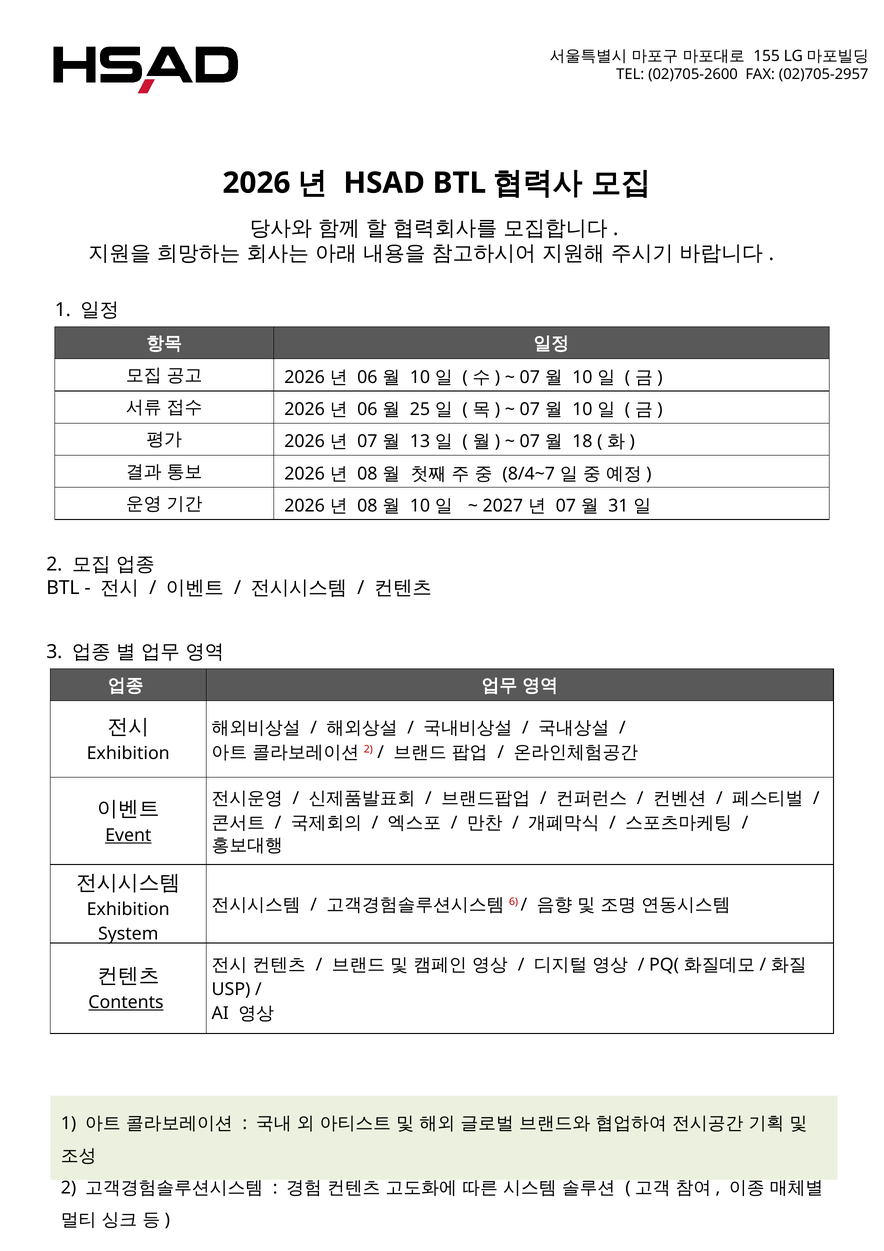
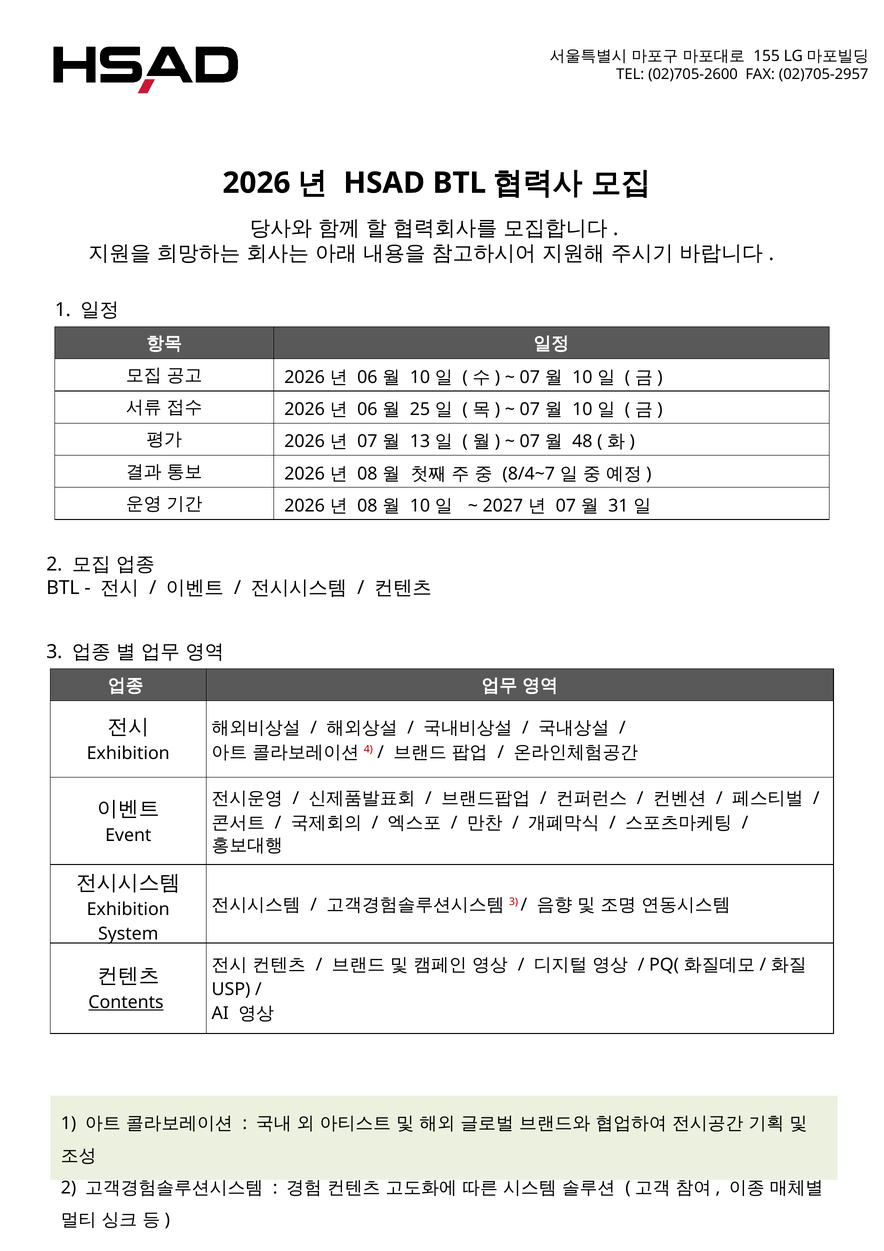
18: 18 -> 48 (582, 441)
2: 2 -> 4 (368, 749)
Event underline: present -> none (128, 835)
6: 6 -> 3 (514, 901)
